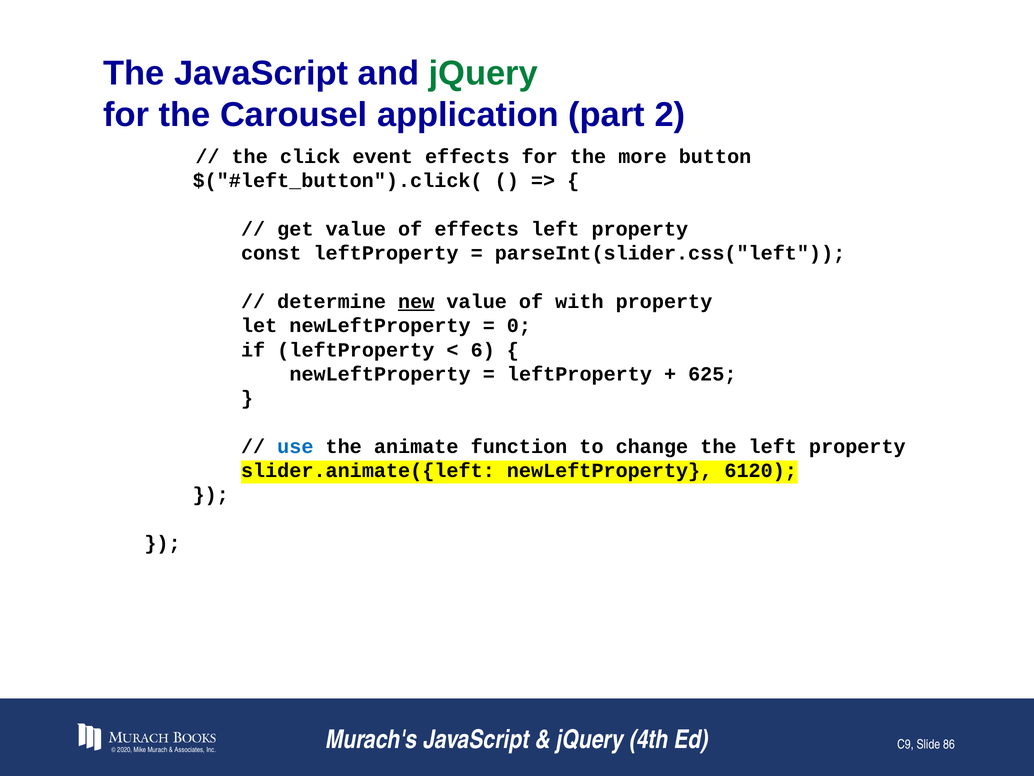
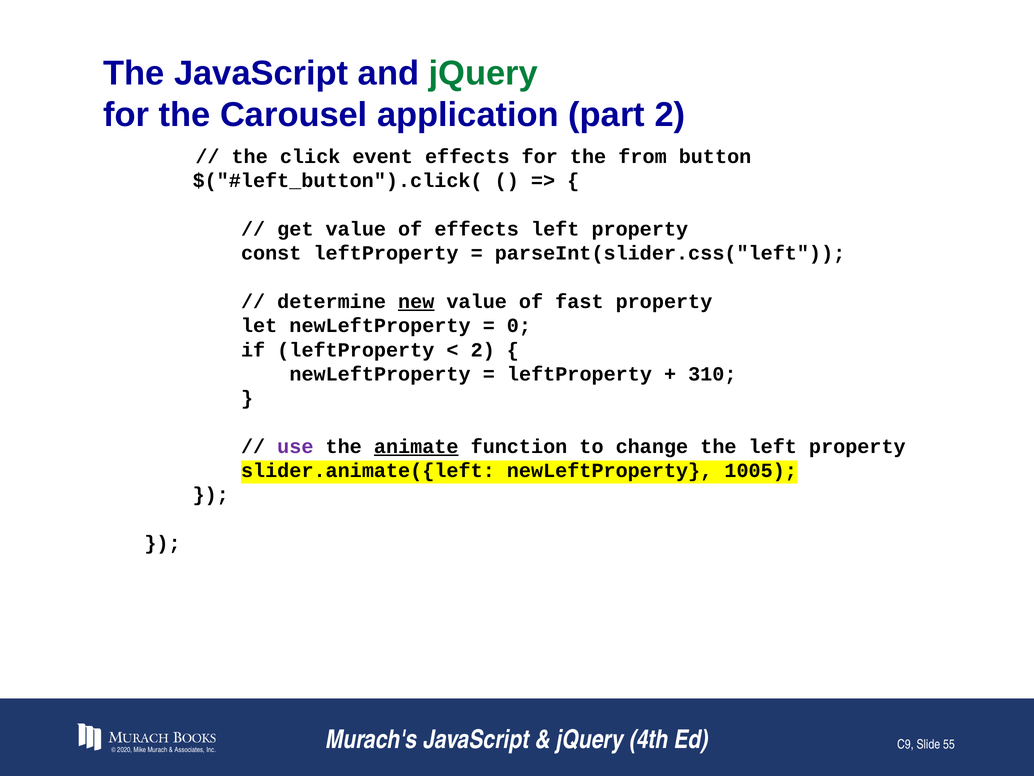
more: more -> from (643, 157)
with: with -> fast (579, 301)
6: 6 -> 2 (483, 350)
625: 625 -> 310 (712, 374)
use colour: blue -> purple (295, 446)
animate underline: none -> present (416, 446)
6120: 6120 -> 1005 (761, 470)
86: 86 -> 55 (949, 744)
